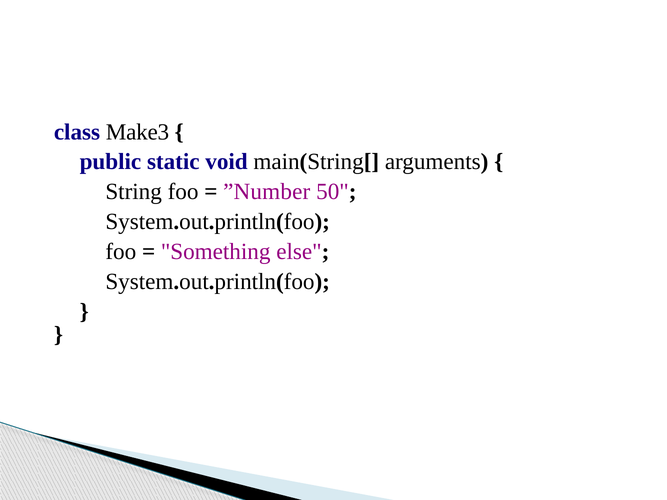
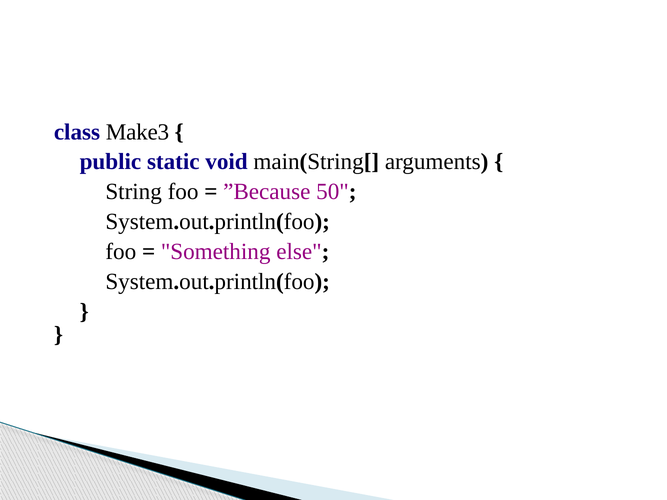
”Number: ”Number -> ”Because (267, 192)
